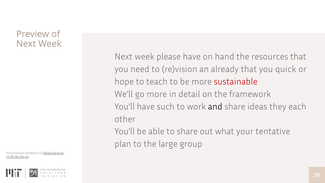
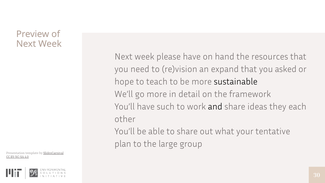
already: already -> expand (225, 69)
quick: quick -> asked (286, 69)
sustainable colour: red -> black (236, 82)
